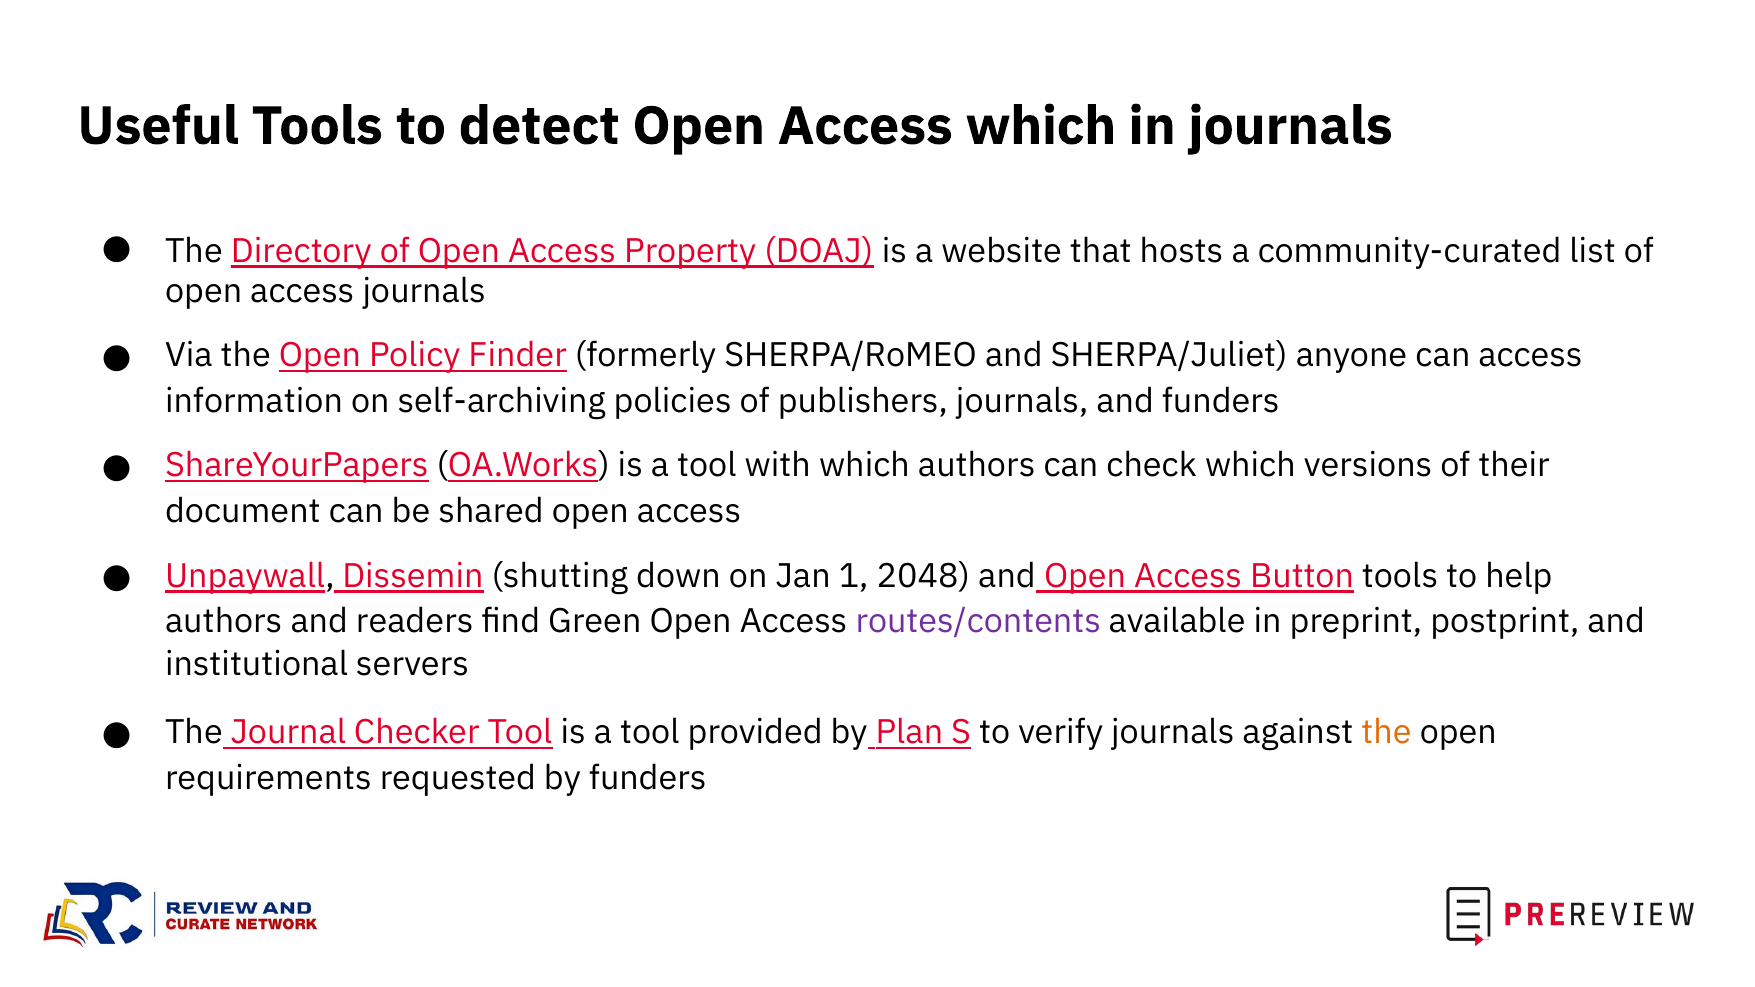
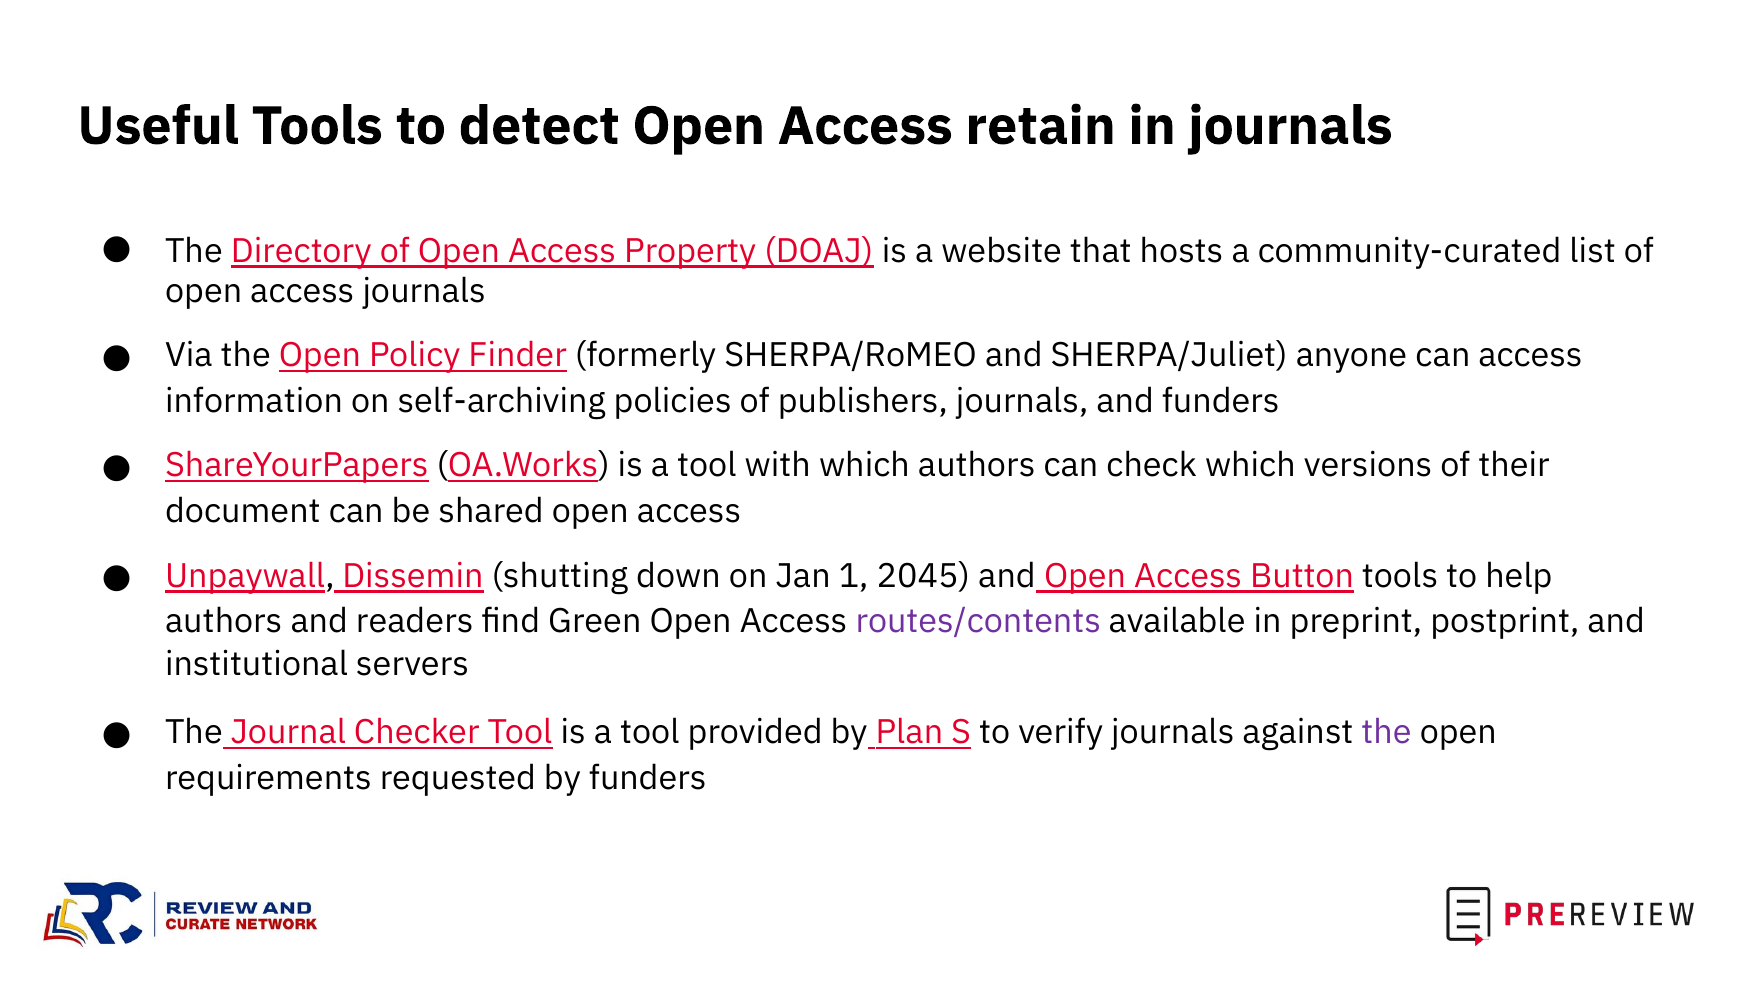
Access which: which -> retain (1041, 126)
2048: 2048 -> 2045 (923, 576)
the colour: orange -> purple (1386, 733)
